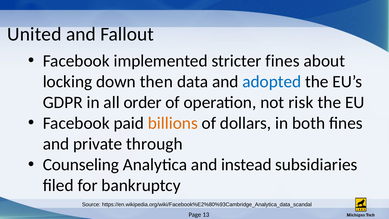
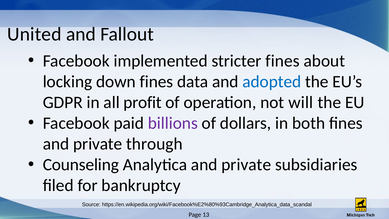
down then: then -> fines (156, 82)
order: order -> profit (143, 102)
risk: risk -> will (301, 102)
billions colour: orange -> purple (173, 123)
Analytica and instead: instead -> private (246, 165)
